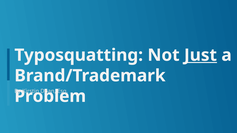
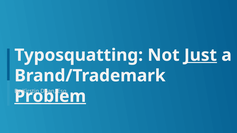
Problem underline: none -> present (50, 96)
